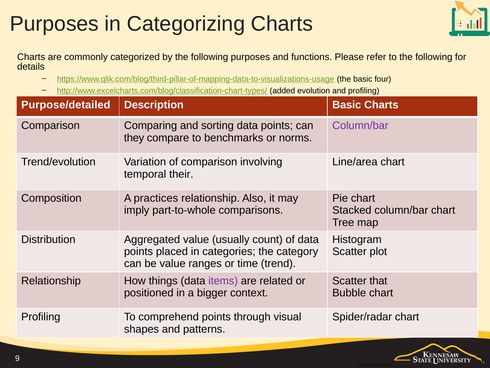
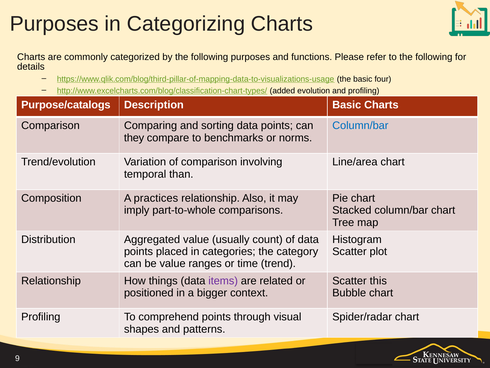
Purpose/detailed: Purpose/detailed -> Purpose/catalogs (66, 105)
Column/bar colour: purple -> blue (360, 126)
their: their -> than (181, 174)
that: that -> this (378, 280)
